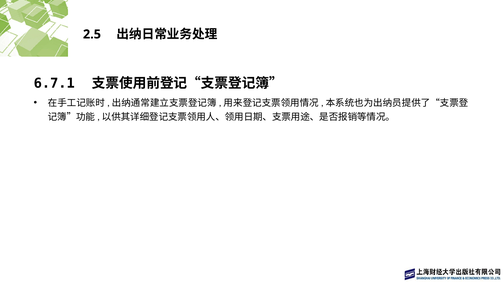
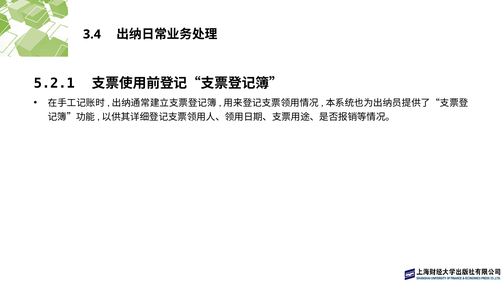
2.5: 2.5 -> 3.4 (92, 34)
6.7.1: 6.7.1 -> 5.2.1 (54, 83)
